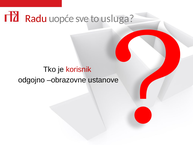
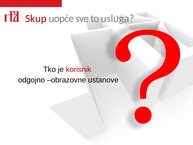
Radu: Radu -> Skup (36, 18)
